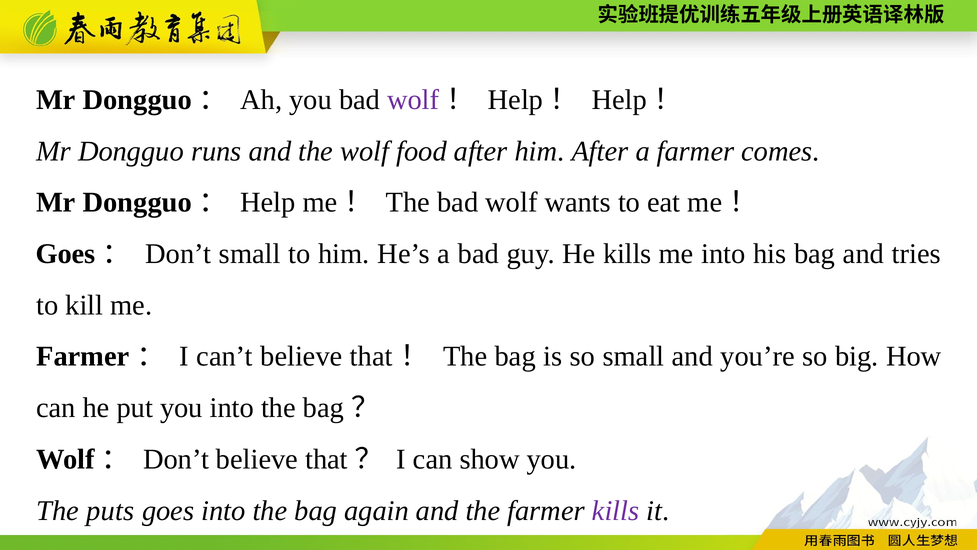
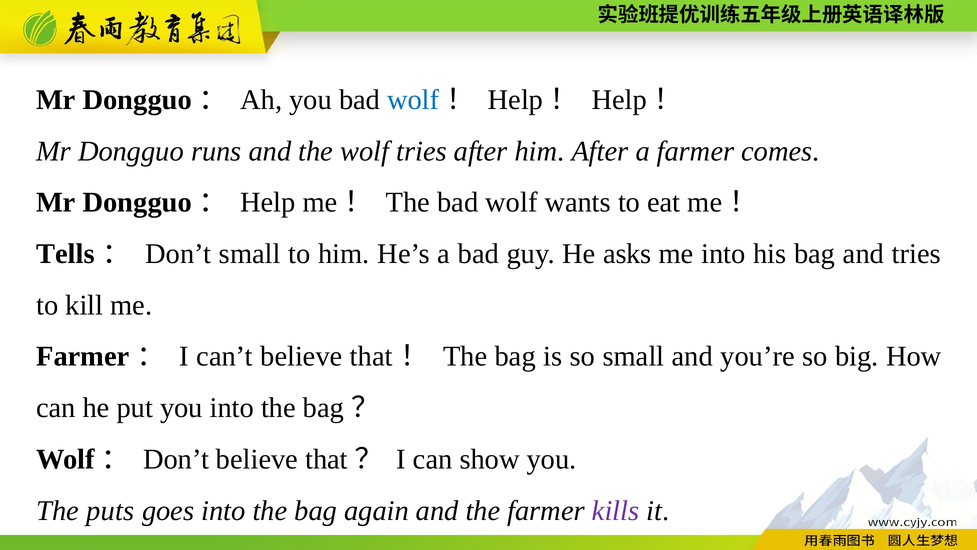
wolf colour: purple -> blue (413, 100)
wolf food: food -> tries (422, 151)
Goes: Goes -> Tells (65, 254)
He kills: kills -> asks (627, 254)
